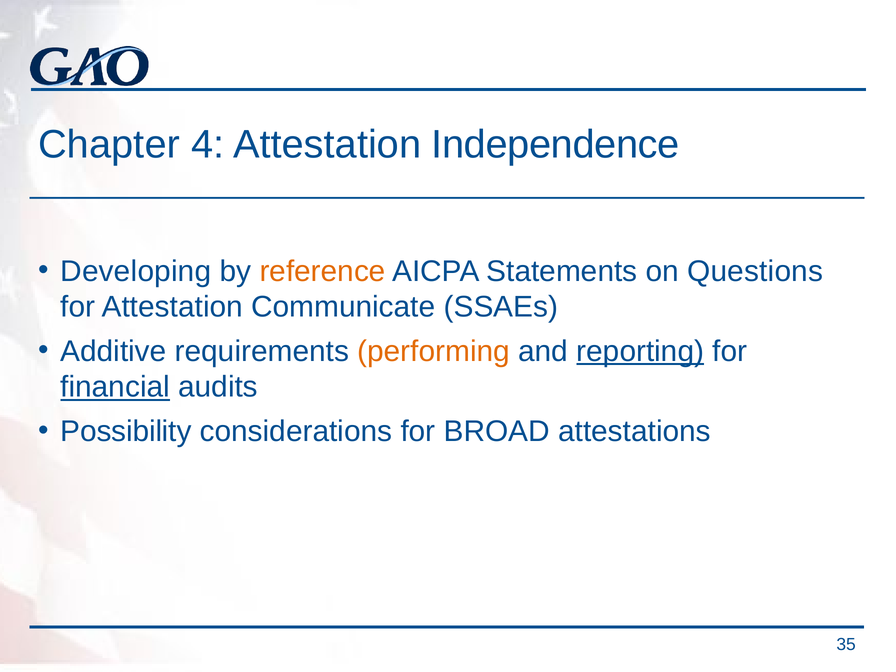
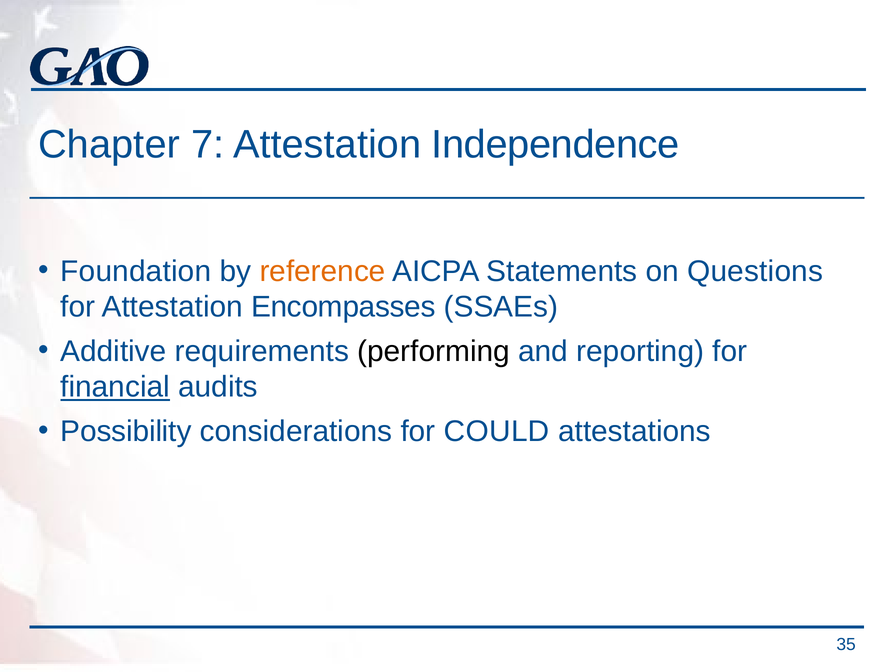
4: 4 -> 7 (208, 145)
Developing: Developing -> Foundation (136, 271)
Communicate: Communicate -> Encompasses (343, 307)
performing colour: orange -> black (434, 351)
reporting underline: present -> none (640, 351)
BROAD: BROAD -> COULD (497, 431)
